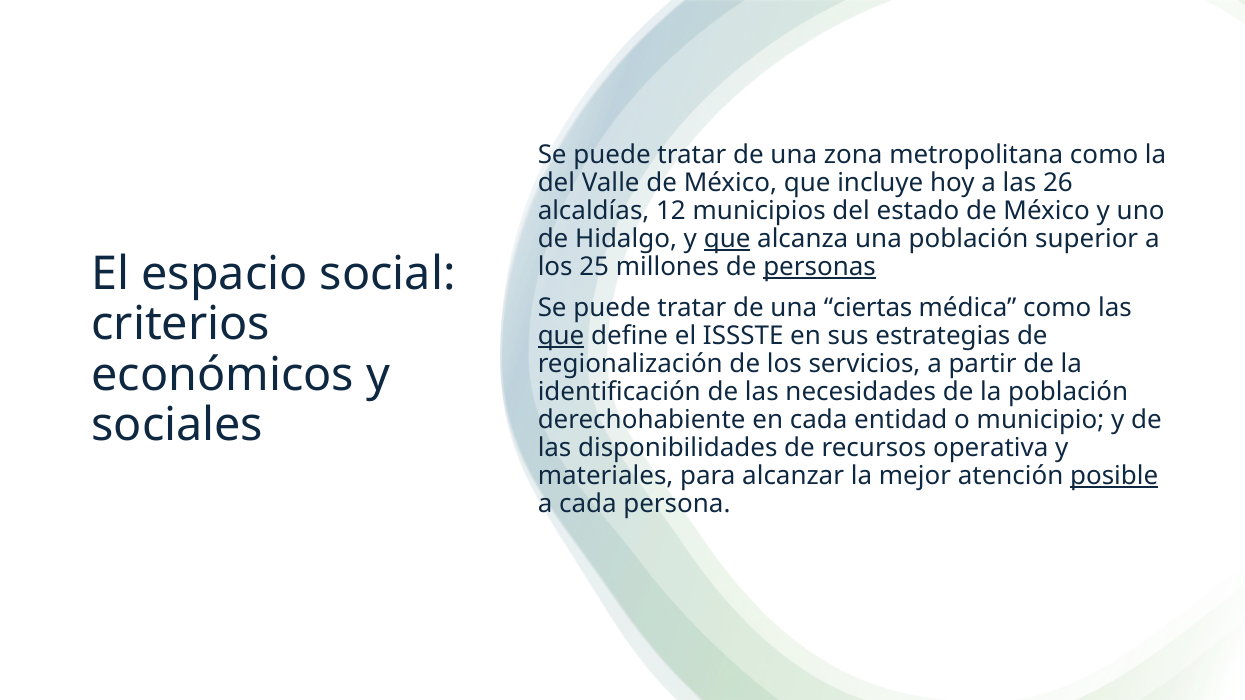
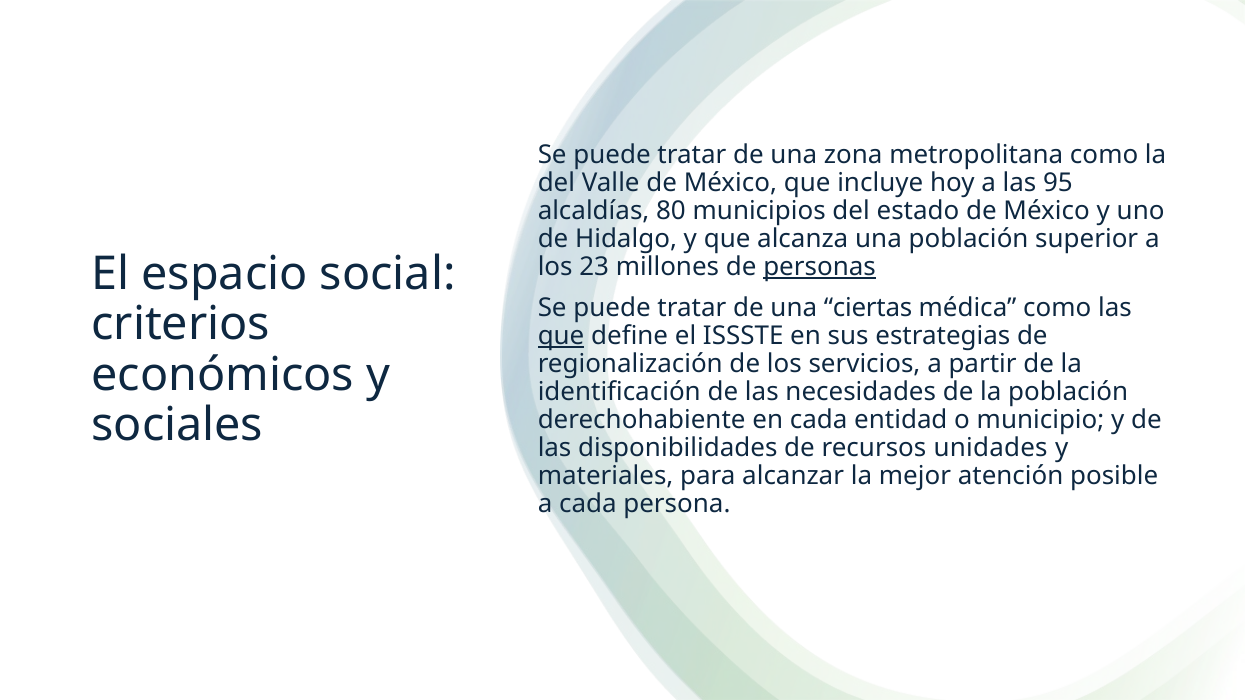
26: 26 -> 95 (1058, 183)
12: 12 -> 80 (671, 211)
que underline: present -> none (727, 239)
25: 25 -> 23 (594, 267)
operativa: operativa -> unidades (991, 448)
posible underline: present -> none (1114, 476)
